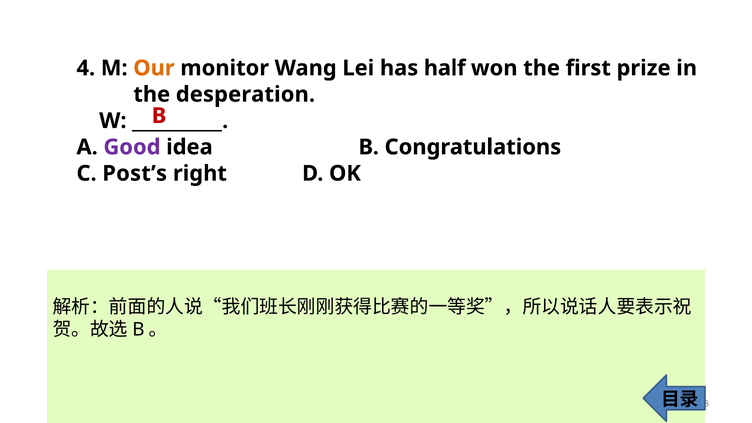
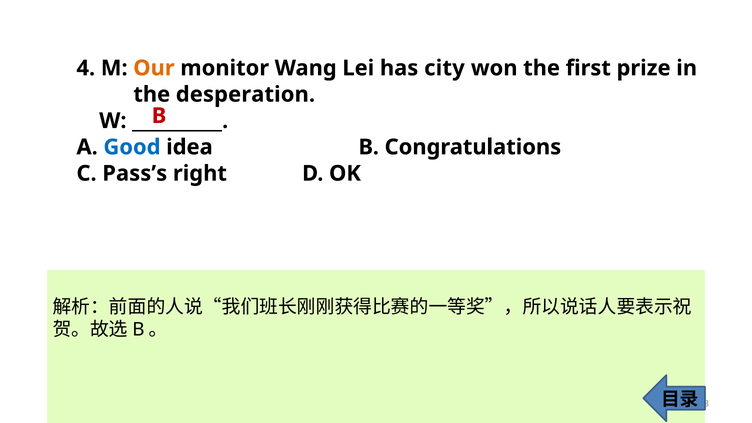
half: half -> city (444, 68)
Good colour: purple -> blue (132, 147)
Post’s: Post’s -> Pass’s (135, 173)
